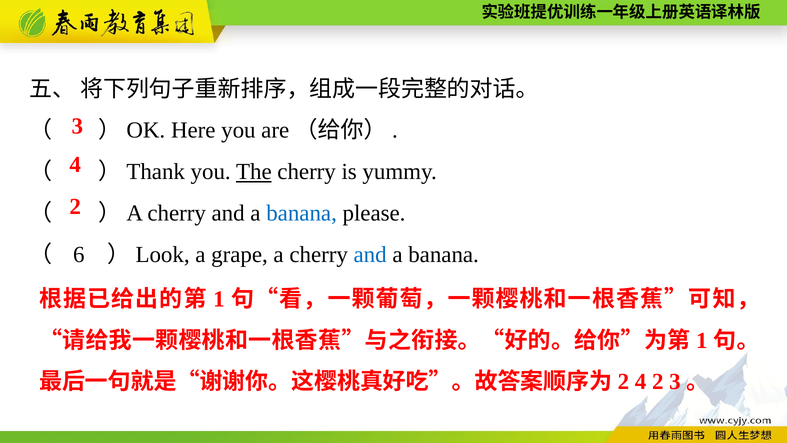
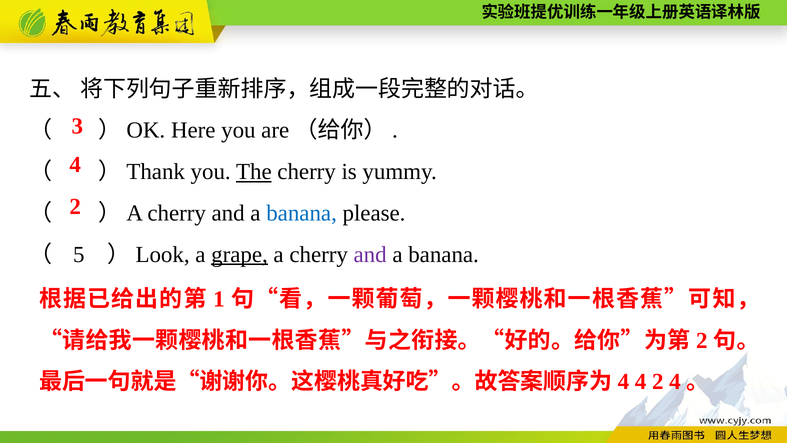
6: 6 -> 5 (79, 254)
grape underline: none -> present (240, 254)
and colour: blue -> purple (370, 254)
1: 1 -> 2 (702, 340)
2: 2 -> 4 (623, 382)
2 3: 3 -> 4 (675, 382)
